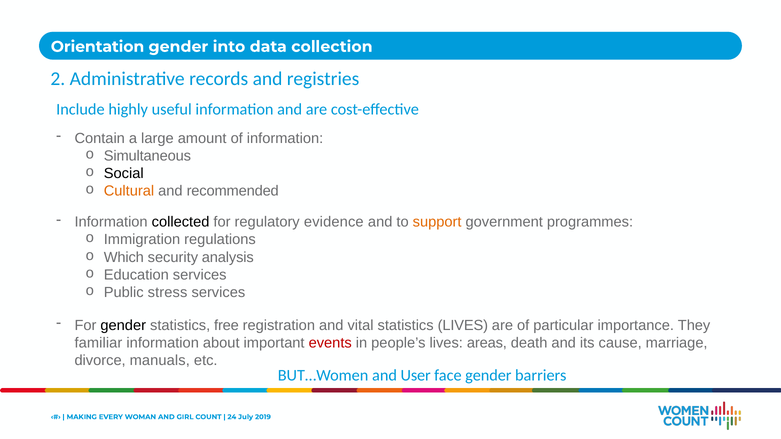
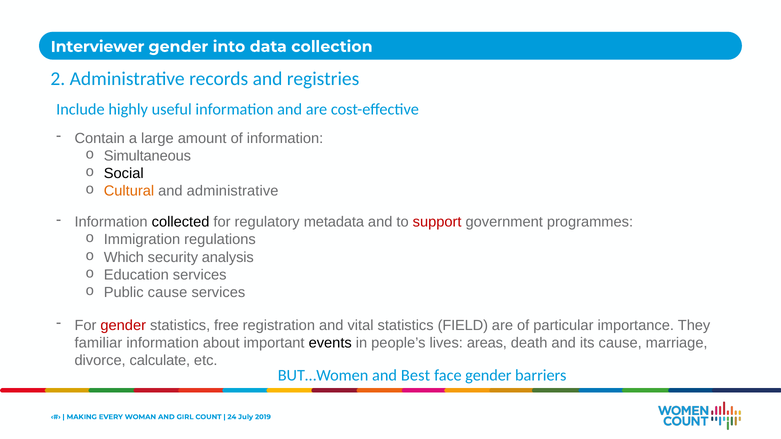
Orientation: Orientation -> Interviewer (98, 47)
and recommended: recommended -> administrative (233, 191)
evidence: evidence -> metadata (334, 222)
support colour: orange -> red (437, 222)
Public stress: stress -> cause (168, 293)
gender colour: black -> red (123, 326)
statistics LIVES: LIVES -> FIELD (463, 326)
events colour: red -> black (330, 343)
manuals: manuals -> calculate (160, 361)
User: User -> Best (415, 375)
